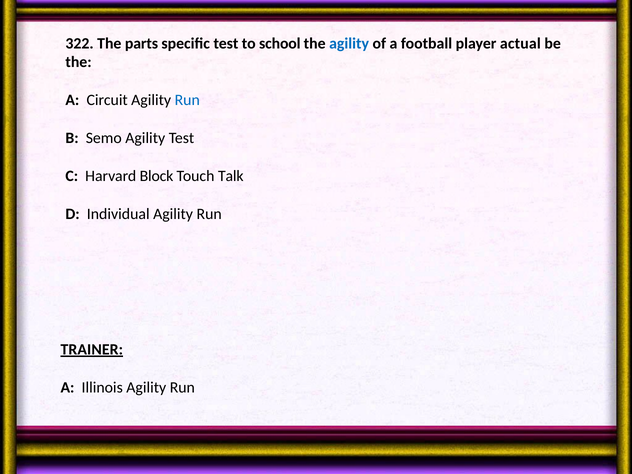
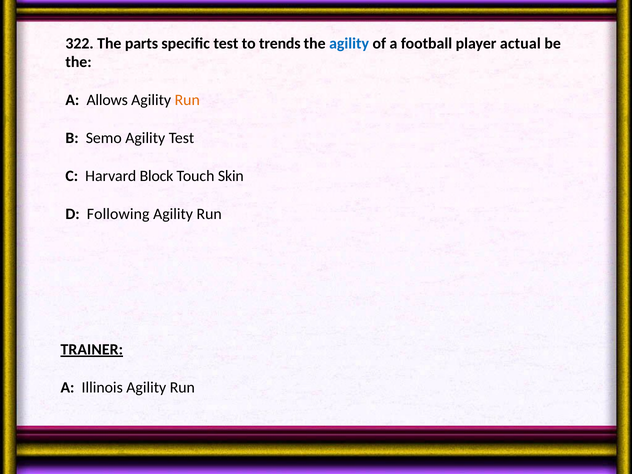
school: school -> trends (280, 43)
Circuit: Circuit -> Allows (107, 100)
Run colour: blue -> orange (187, 100)
Talk: Talk -> Skin (231, 176)
Individual: Individual -> Following (118, 214)
